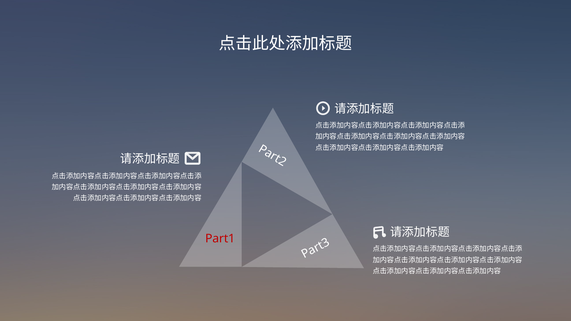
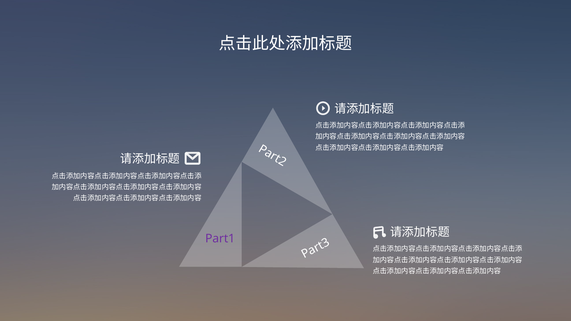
Part1 colour: red -> purple (220, 239)
